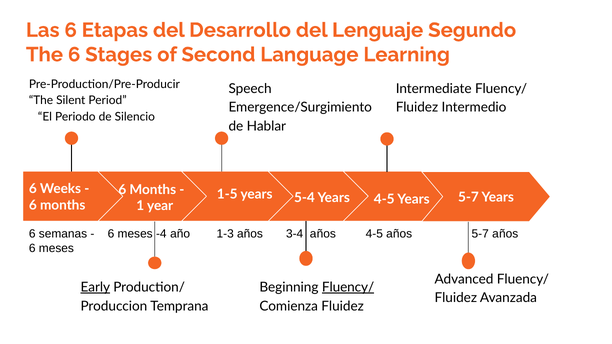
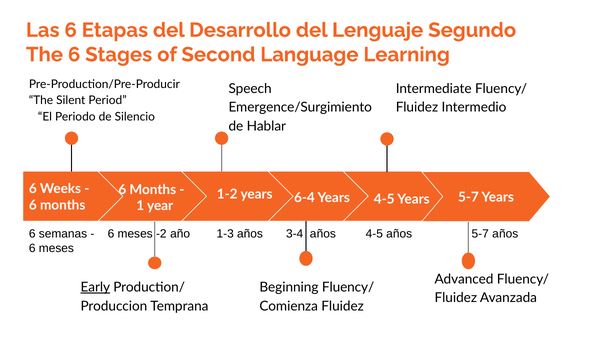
1-5: 1-5 -> 1-2 (227, 194)
5-4: 5-4 -> 6-4 (304, 198)
-4: -4 -> -2 (161, 234)
Fluency/ underline: present -> none (348, 288)
